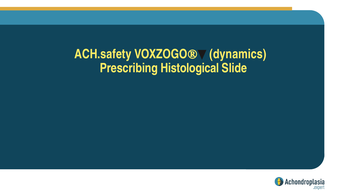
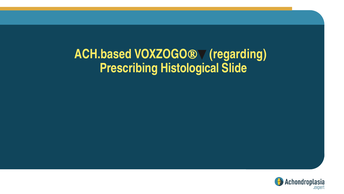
ACH.safety: ACH.safety -> ACH.based (103, 54)
dynamics: dynamics -> regarding (238, 54)
